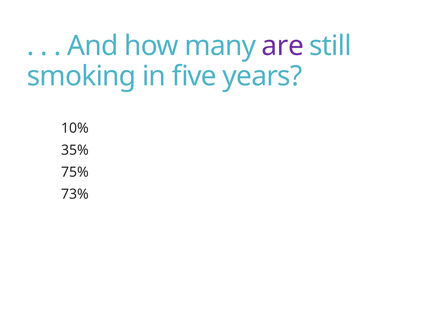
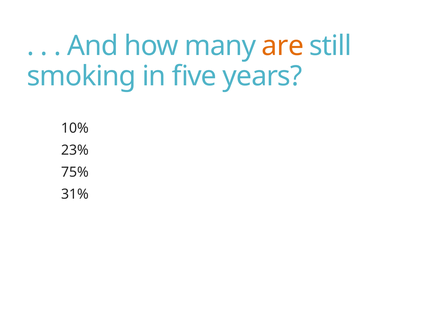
are colour: purple -> orange (283, 46)
35%: 35% -> 23% (75, 150)
73%: 73% -> 31% (75, 194)
